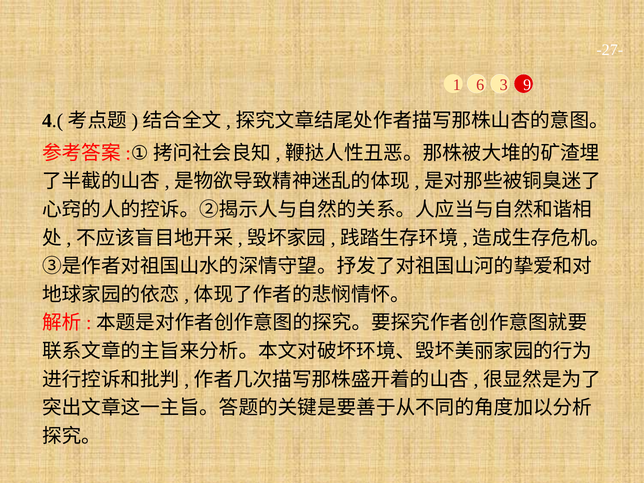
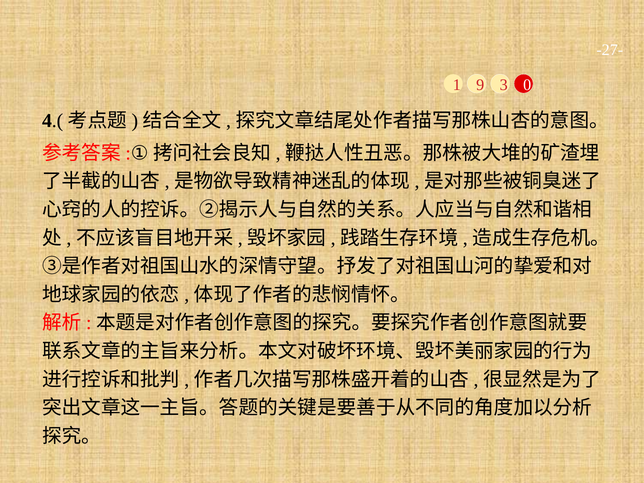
6: 6 -> 9 (480, 85)
9: 9 -> 0 (527, 85)
